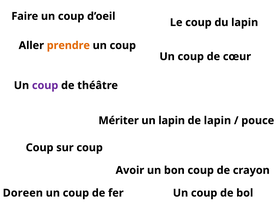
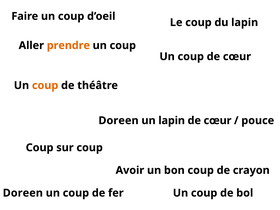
coup colour: purple -> orange (45, 85)
Mériter: Mériter -> Doreen (119, 121)
lapin: lapin -> cœur (218, 121)
